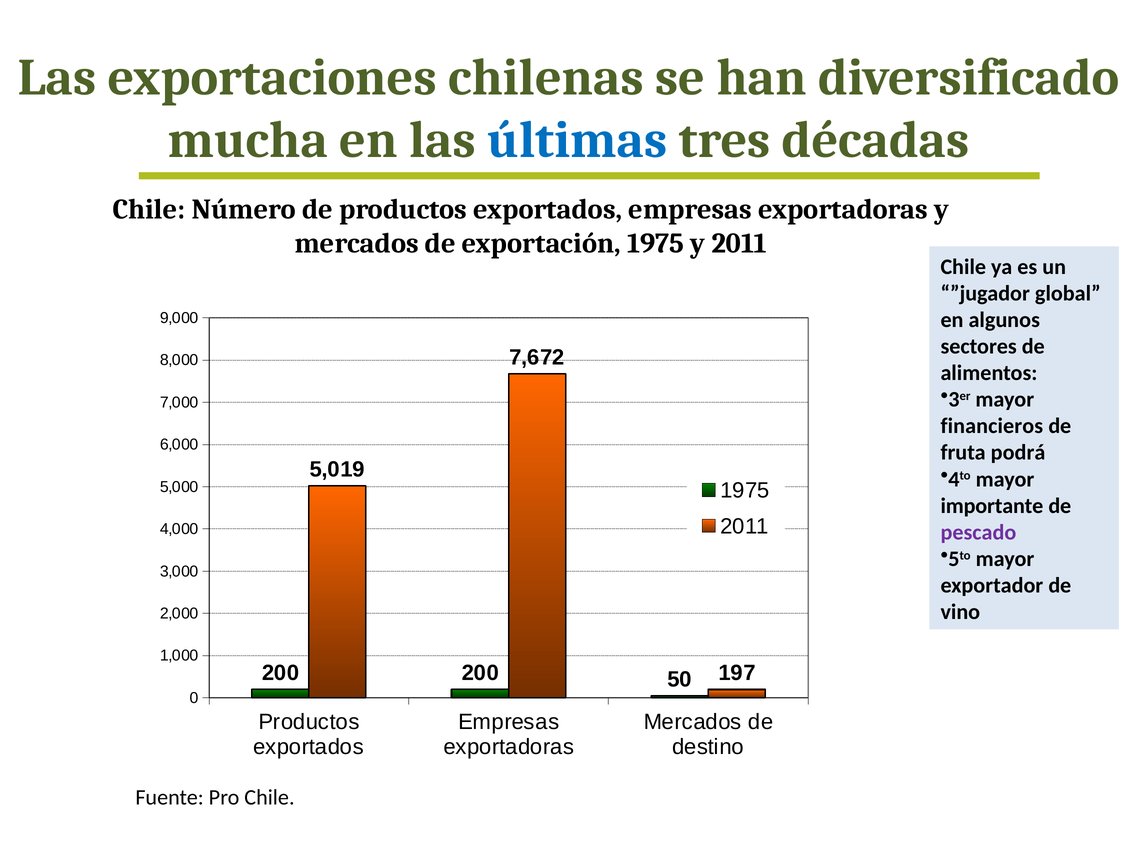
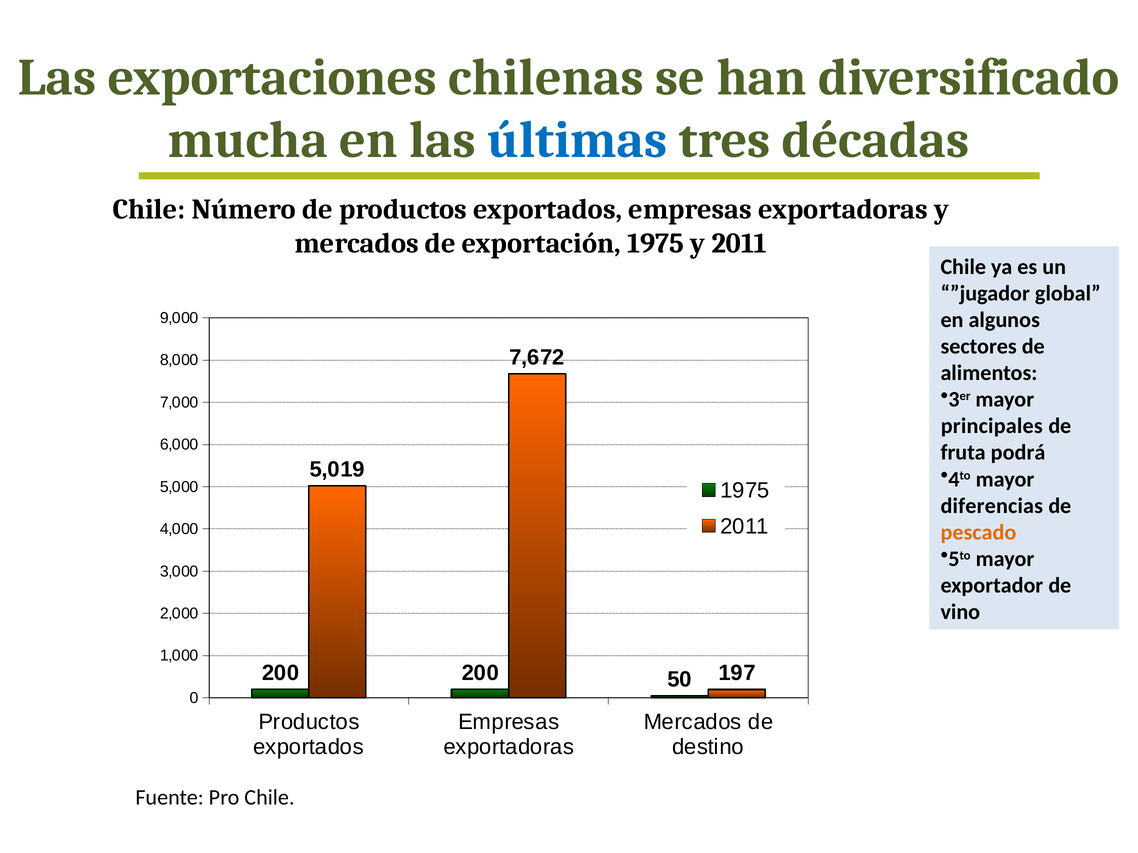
financieros: financieros -> principales (992, 426)
importante: importante -> diferencias (992, 506)
pescado colour: purple -> orange (978, 533)
